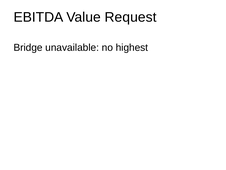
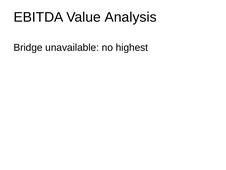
Request: Request -> Analysis (131, 17)
